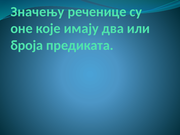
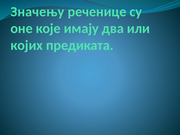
броја: броја -> којих (27, 45)
